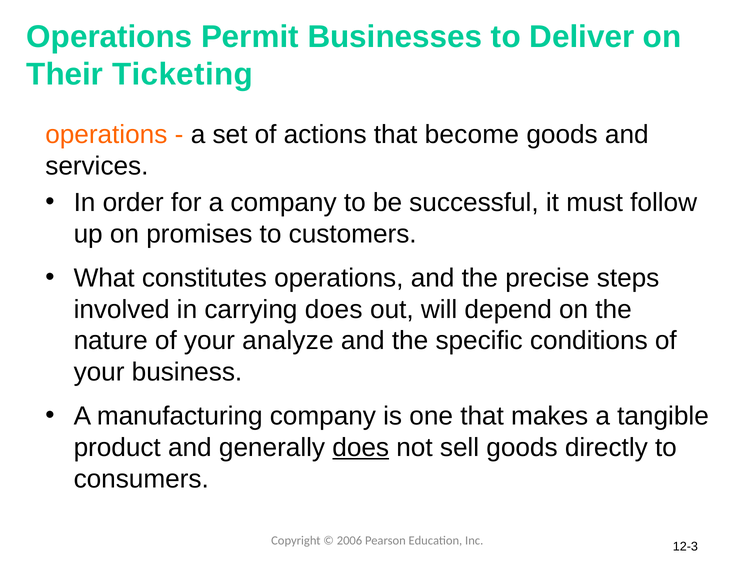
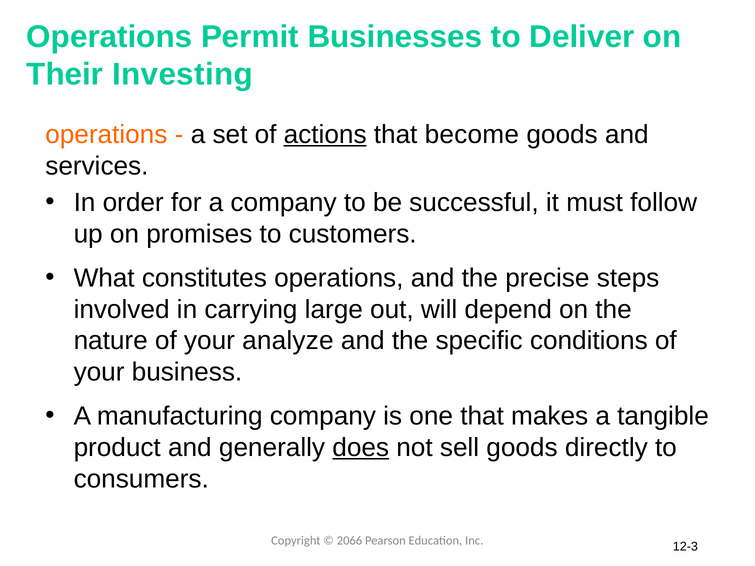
Ticketing: Ticketing -> Investing (183, 75)
actions underline: none -> present (325, 135)
carrying does: does -> large (334, 310)
2006: 2006 -> 2066 (349, 541)
